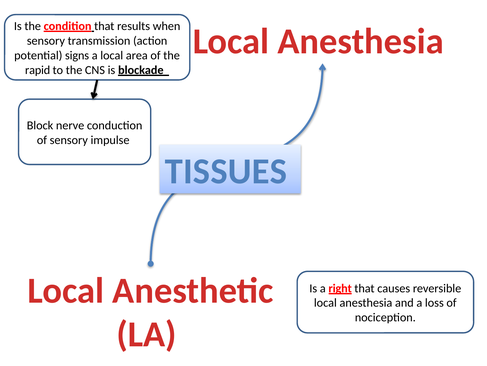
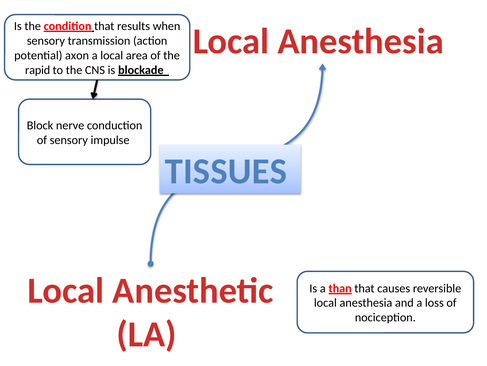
signs: signs -> axon (77, 55)
right: right -> than (340, 288)
